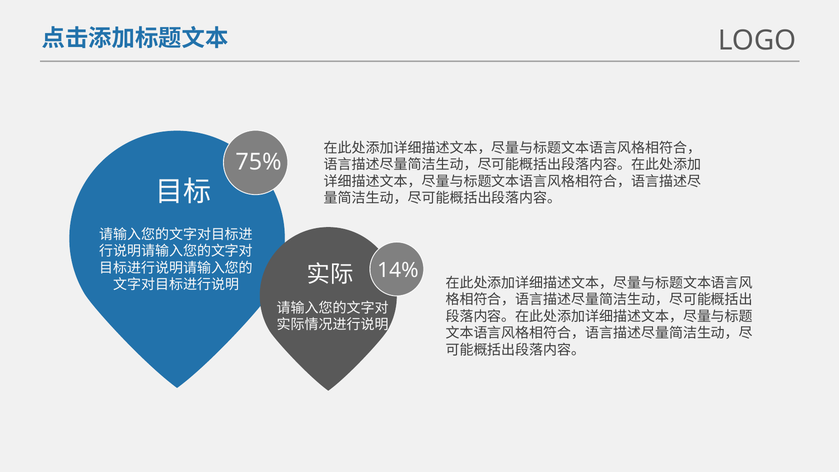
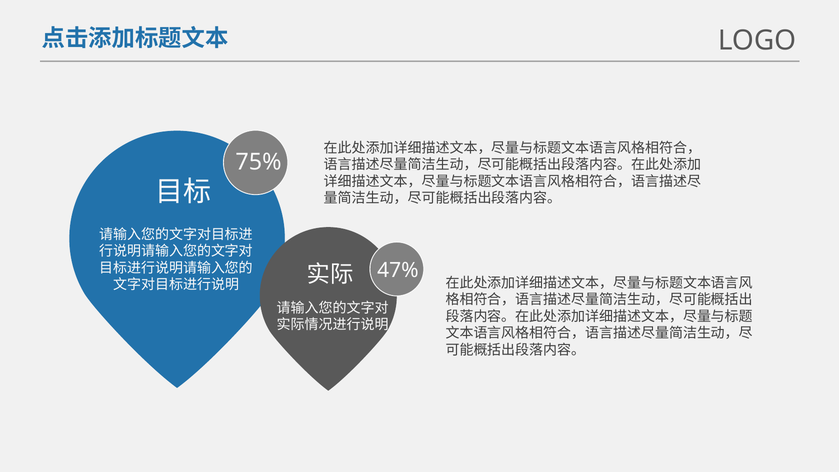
14%: 14% -> 47% (398, 270)
